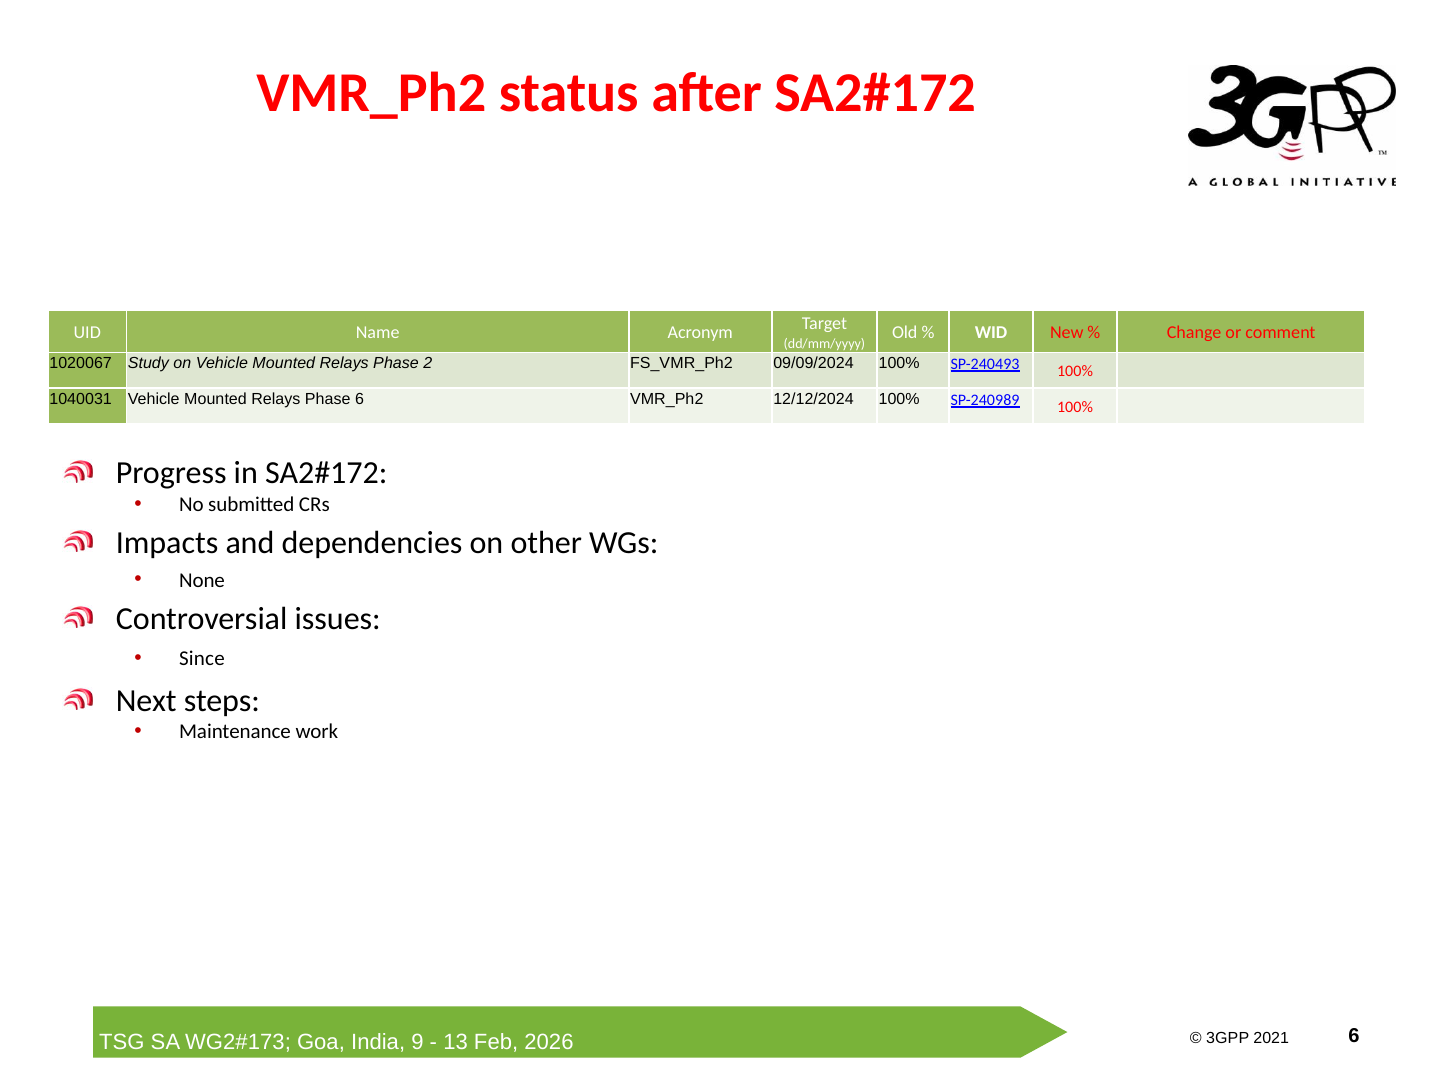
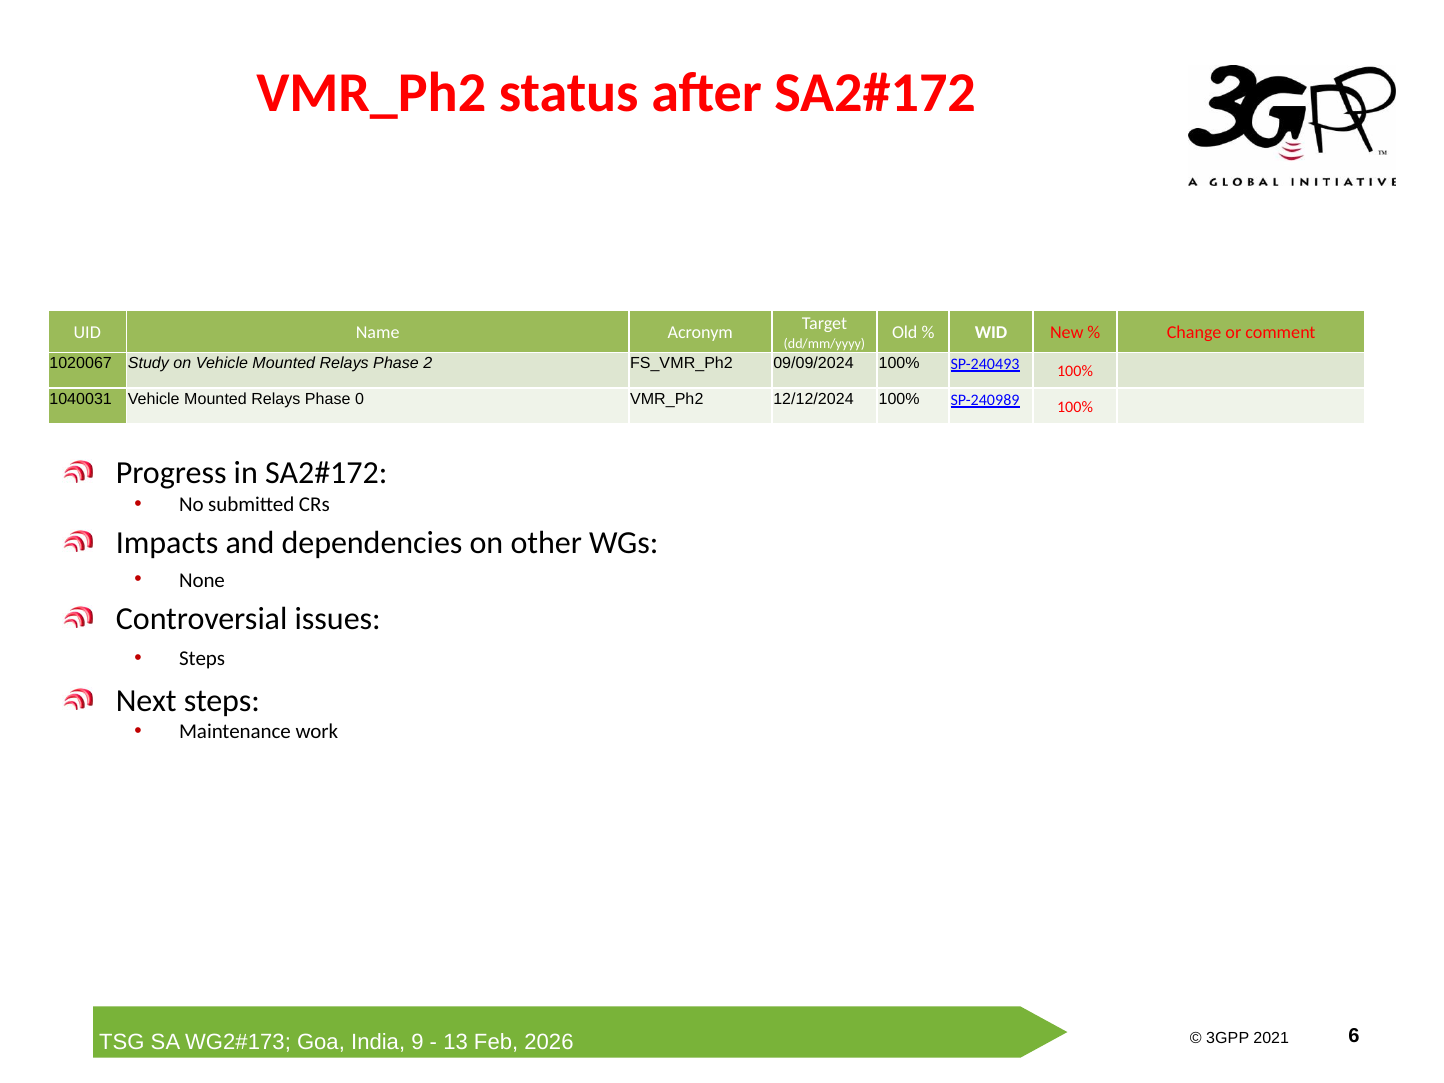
Phase 6: 6 -> 0 (360, 399)
Since: Since -> Steps (202, 659)
